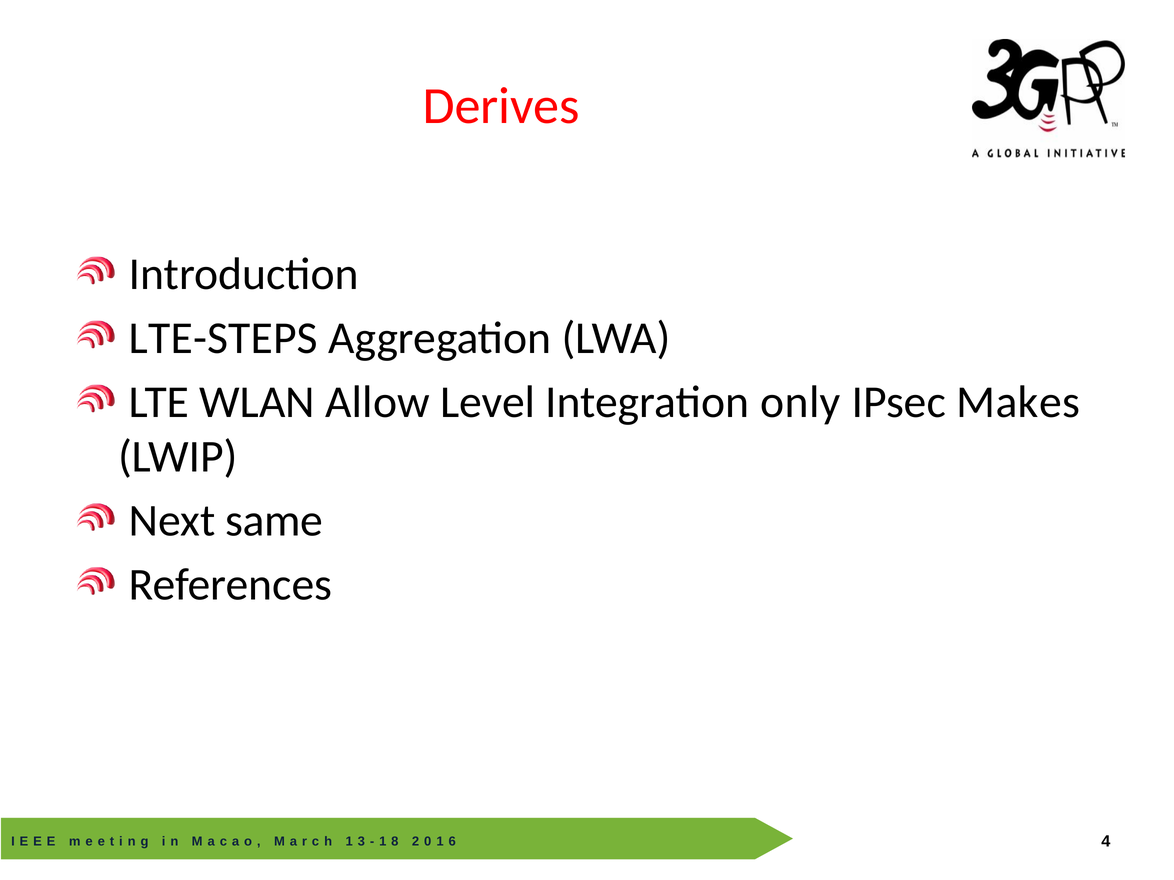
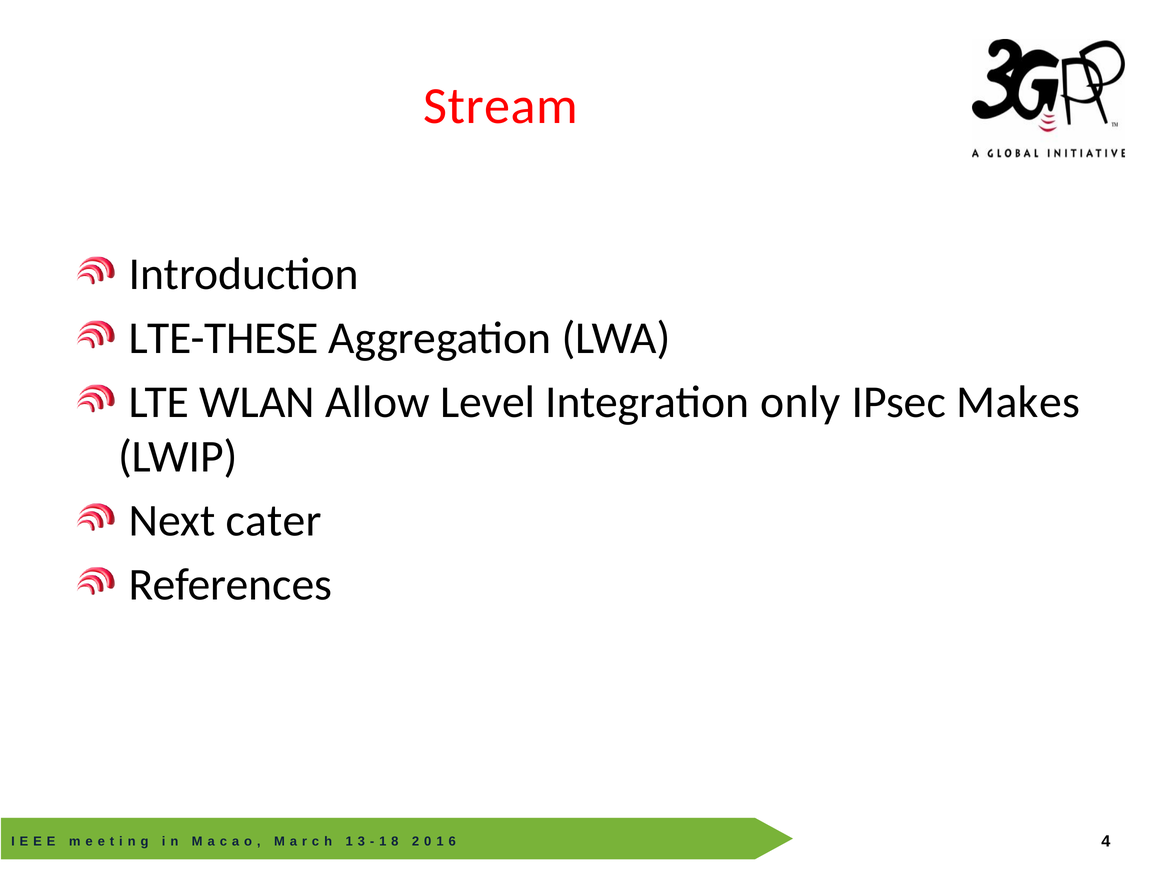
Derives: Derives -> Stream (501, 106)
LTE-STEPS: LTE-STEPS -> LTE-THESE (224, 338)
same: same -> cater (274, 521)
